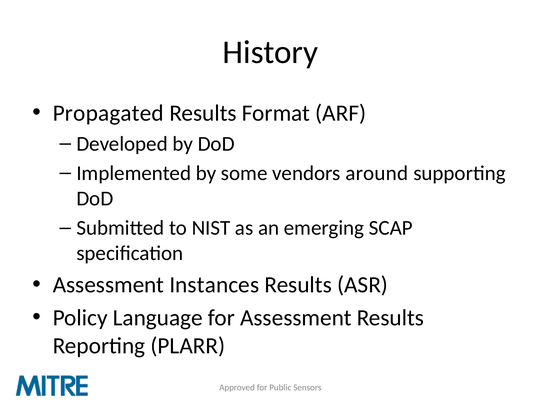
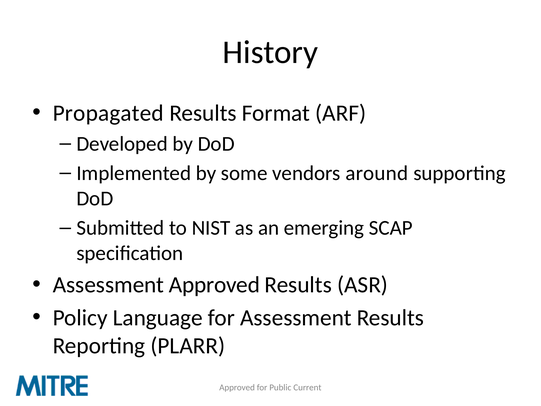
Assessment Instances: Instances -> Approved (214, 285)
Sensors: Sensors -> Current (307, 387)
